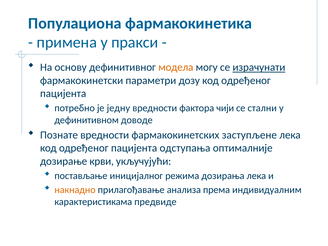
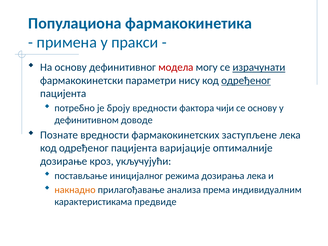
модела colour: orange -> red (176, 67)
дозу: дозу -> нису (189, 81)
одређеног underline: none -> present (246, 81)
једну: једну -> броју (118, 108)
се стални: стални -> основу (262, 108)
одступања: одступања -> варијације (185, 148)
крви: крви -> кроз (102, 161)
